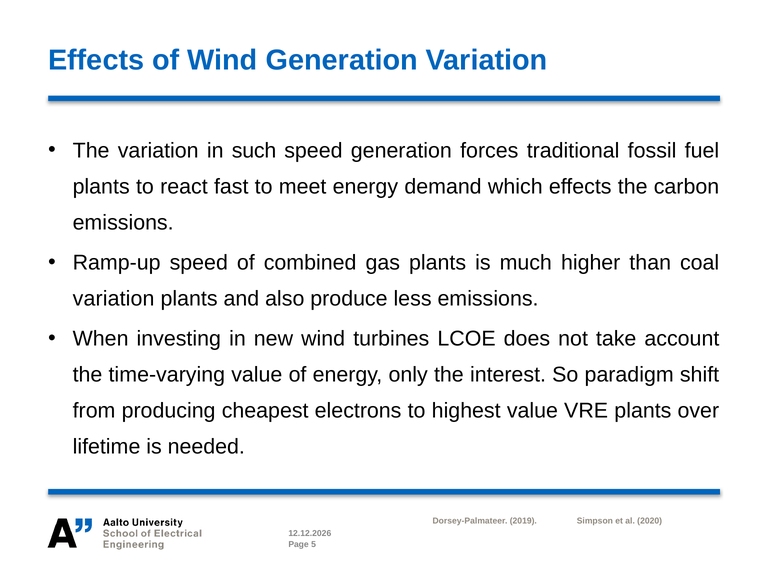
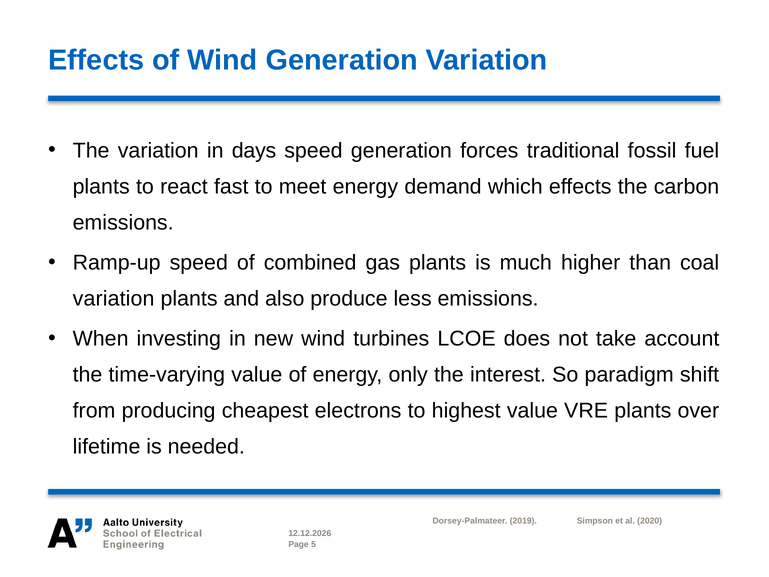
such: such -> days (254, 151)
